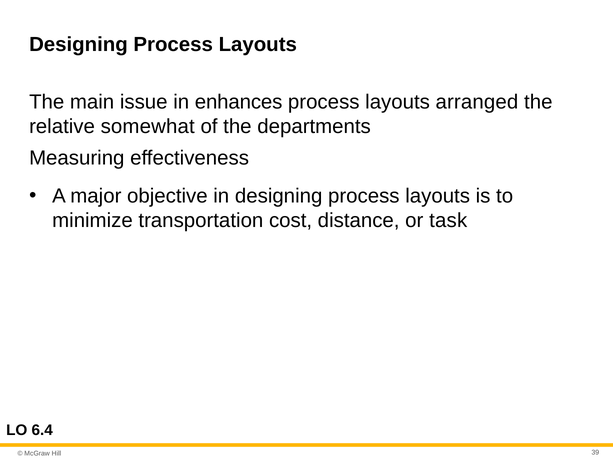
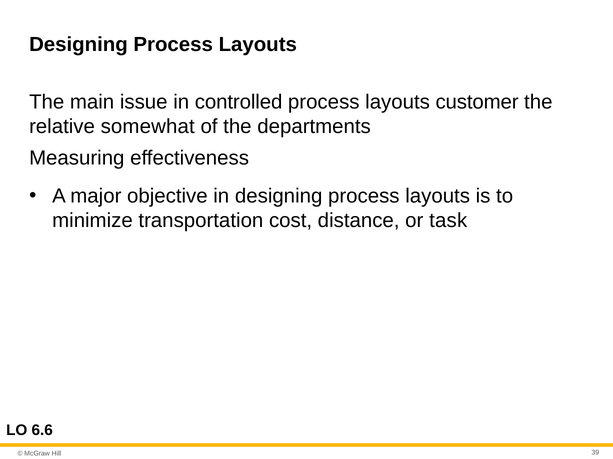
enhances: enhances -> controlled (239, 102)
arranged: arranged -> customer (477, 102)
6.4: 6.4 -> 6.6 (42, 431)
